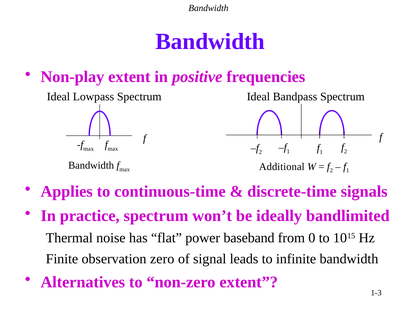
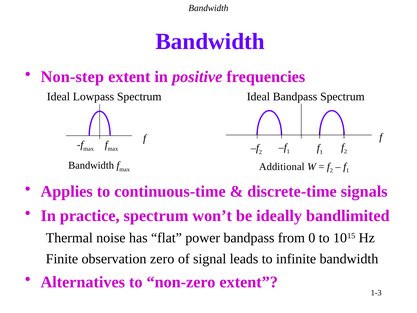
Non-play: Non-play -> Non-step (72, 77)
power baseband: baseband -> bandpass (249, 238)
